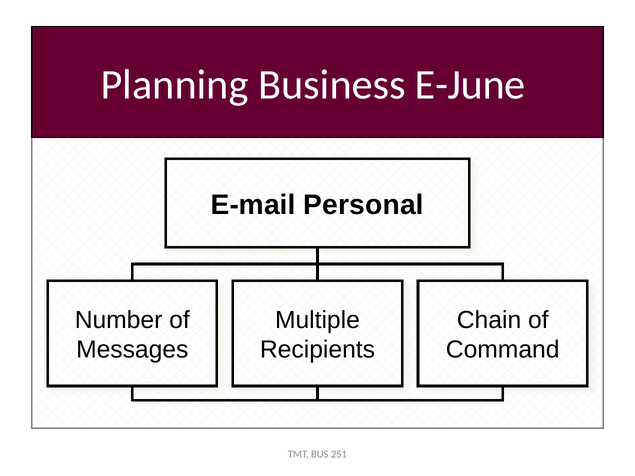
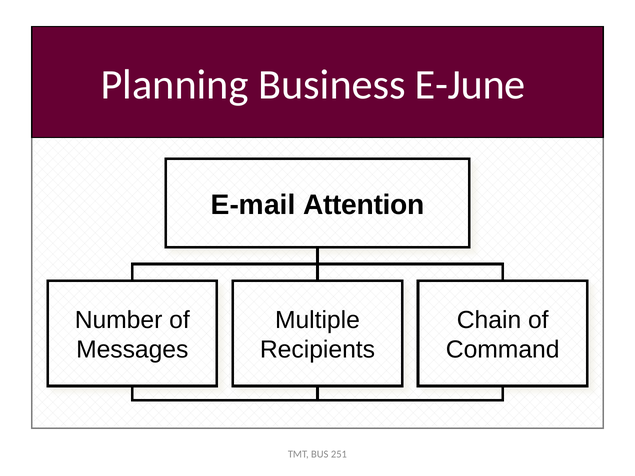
Personal: Personal -> Attention (364, 205)
